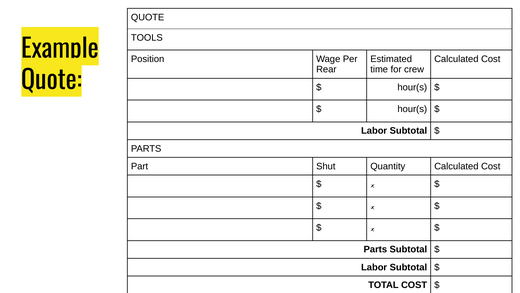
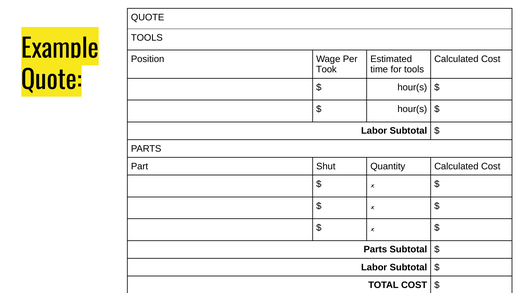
Rear: Rear -> Took (326, 69)
for crew: crew -> tools (414, 69)
